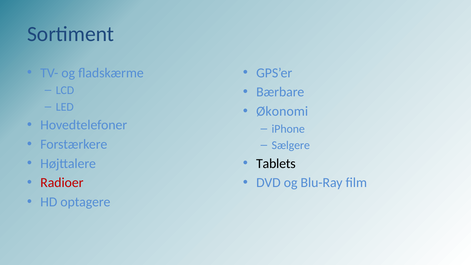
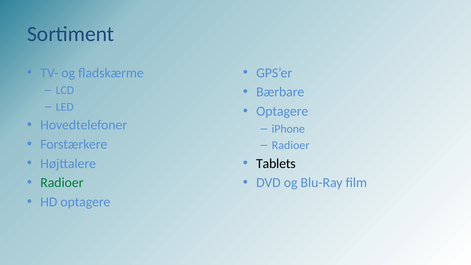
Økonomi: Økonomi -> Optagere (282, 111)
Sælgere: Sælgere -> Radioer (291, 145)
Radioer colour: red -> green (62, 183)
